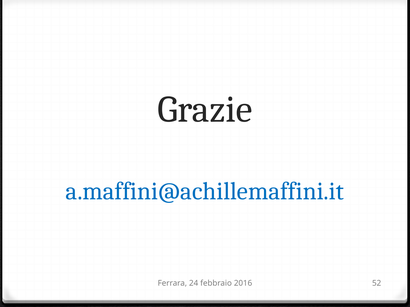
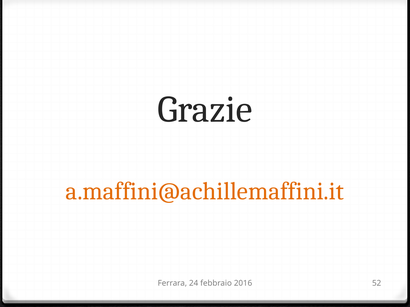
a.maffini@achillemaffini.it colour: blue -> orange (205, 192)
